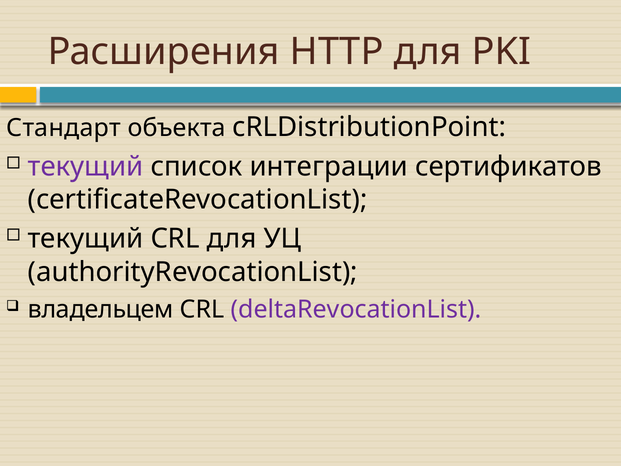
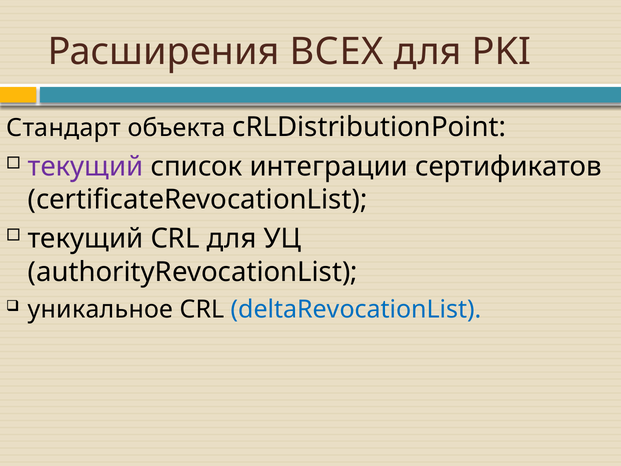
HTTP: HTTP -> ВСЕХ (337, 52)
владельцем: владельцем -> уникальное (100, 309)
deltaRevocationList colour: purple -> blue (356, 309)
